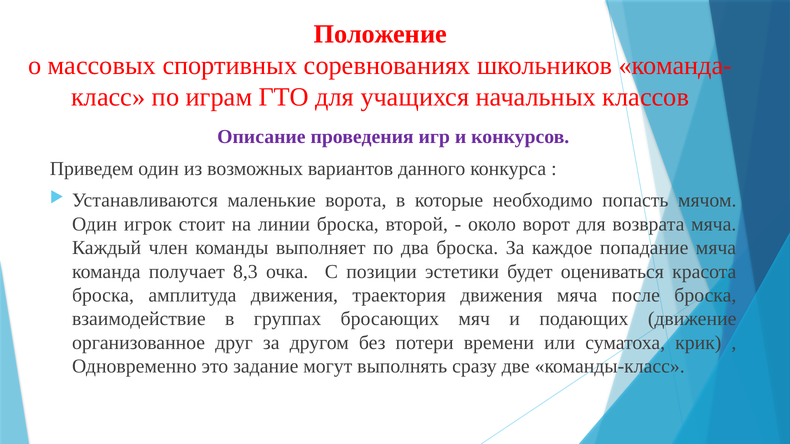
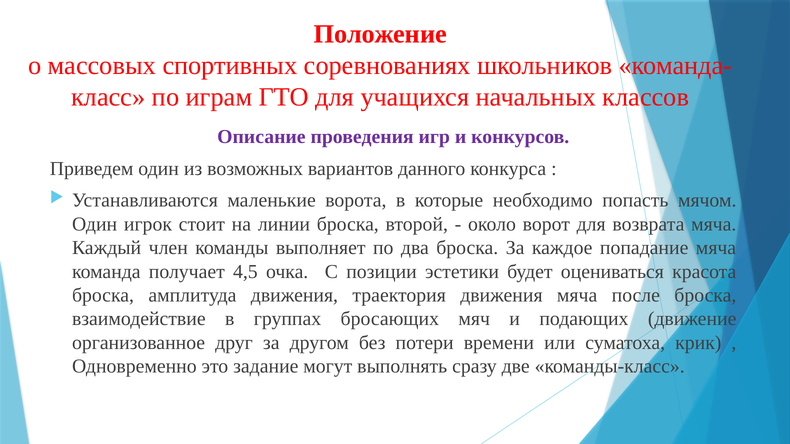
8,3: 8,3 -> 4,5 (245, 272)
